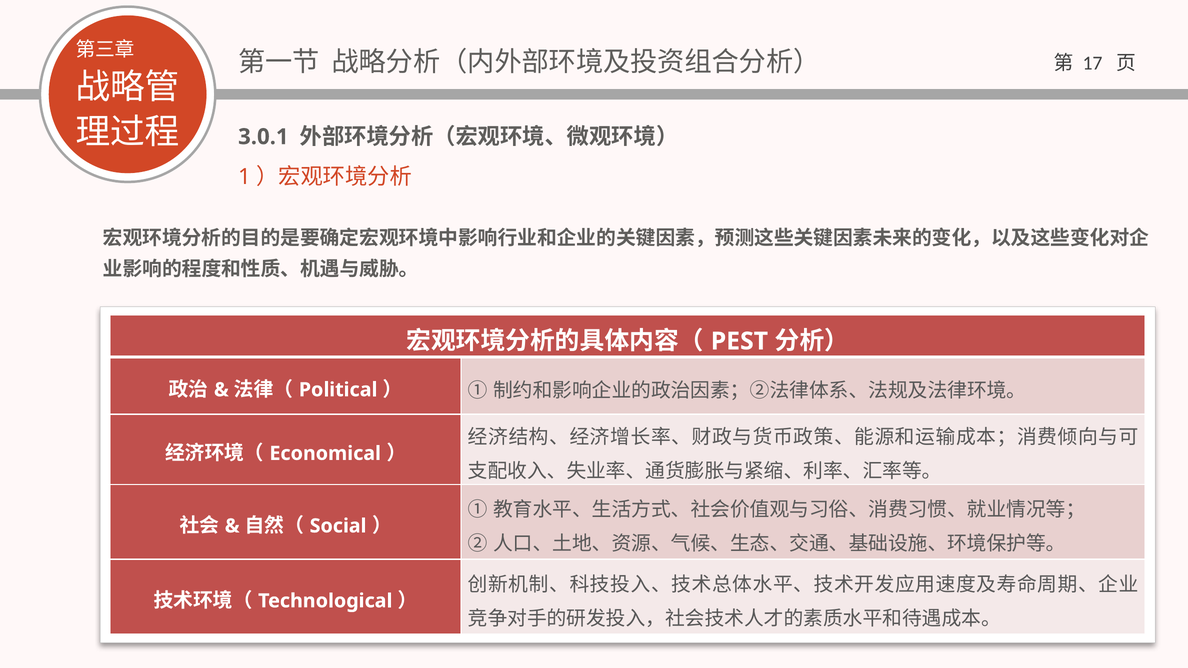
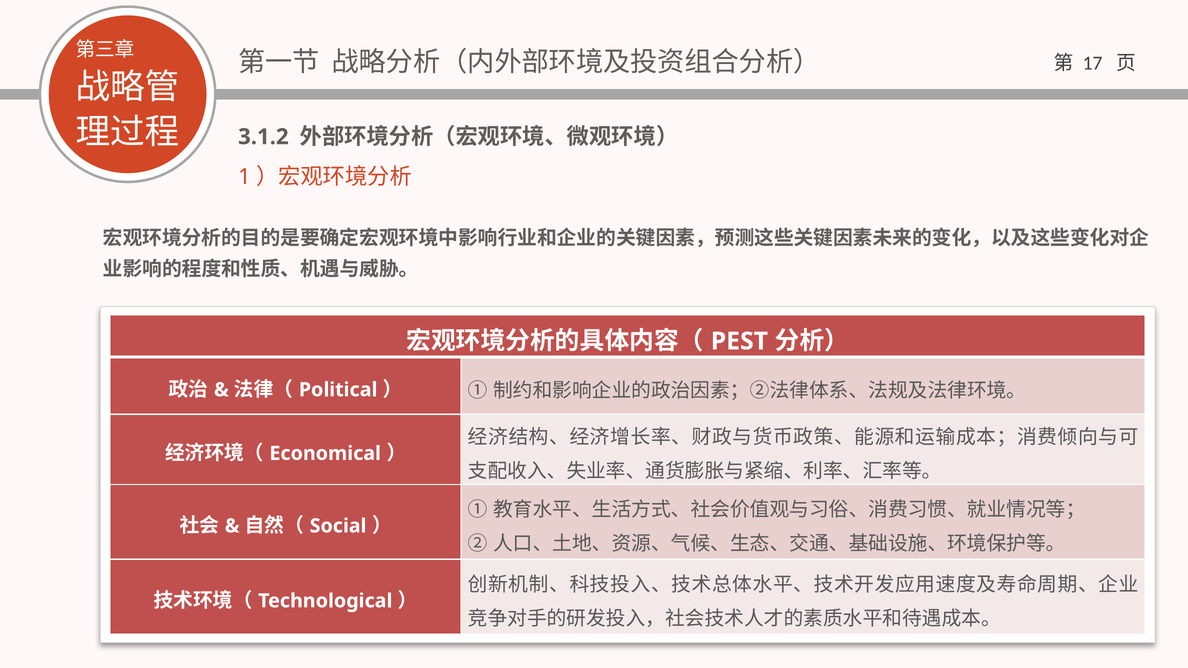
3.0.1: 3.0.1 -> 3.1.2 (263, 137)
